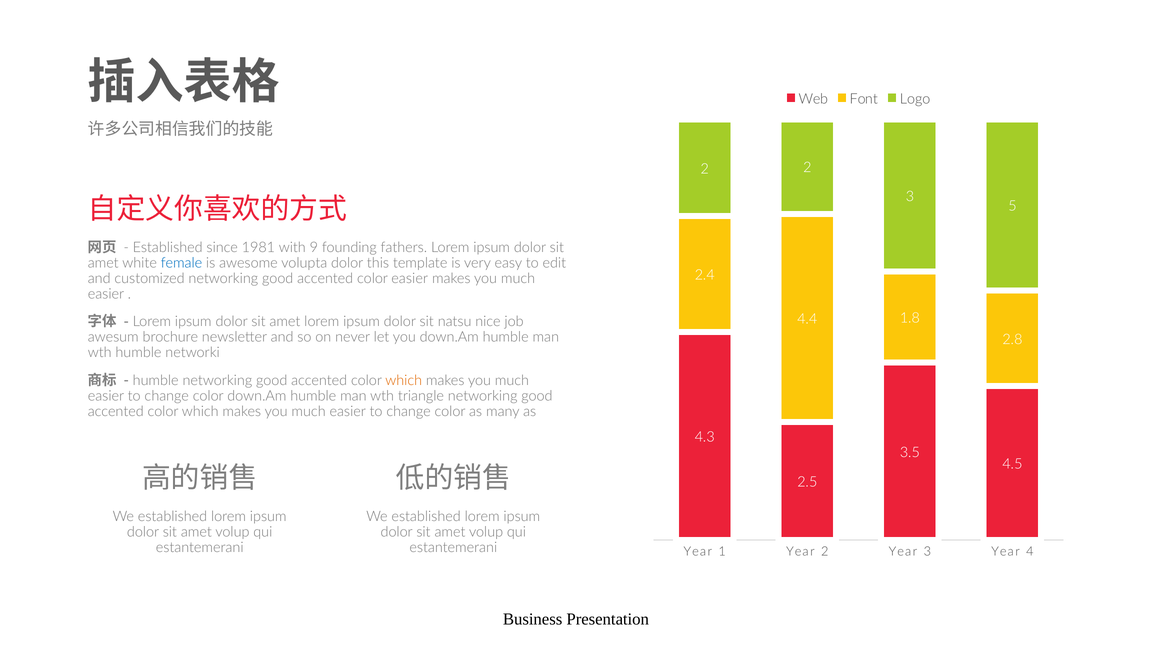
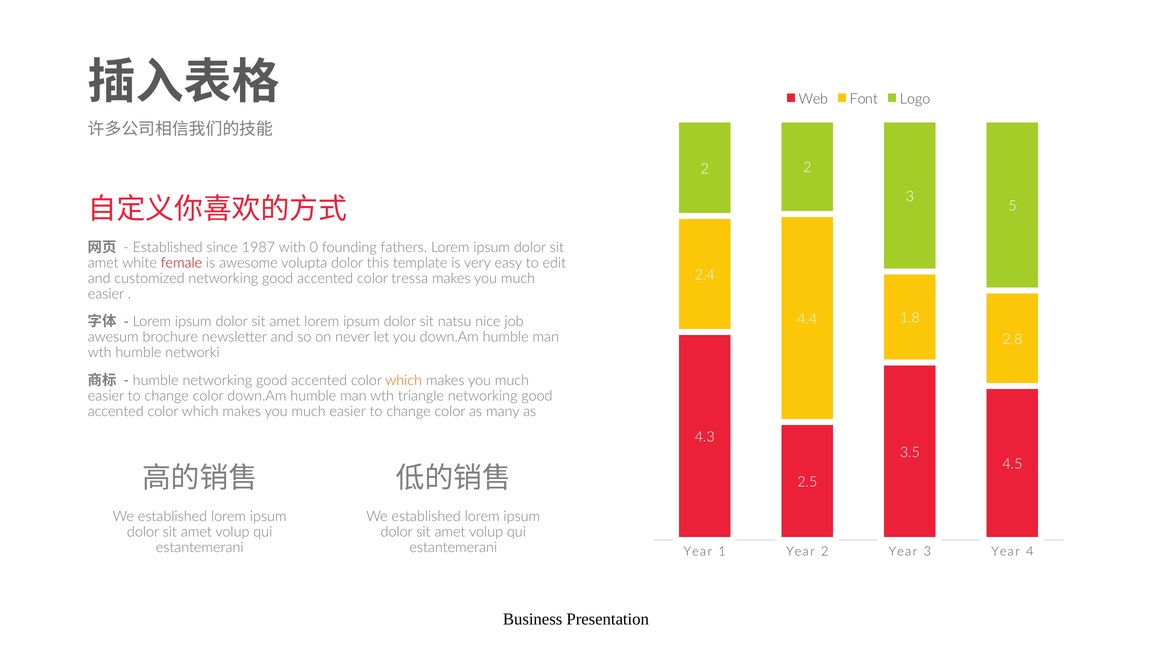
1981: 1981 -> 1987 (258, 247)
9: 9 -> 0 (314, 247)
female colour: blue -> red (181, 263)
color easier: easier -> tressa (410, 279)
